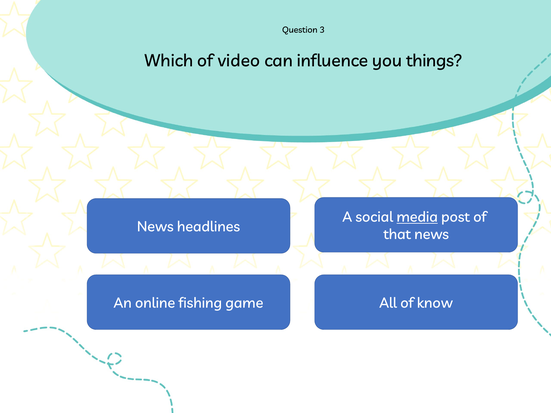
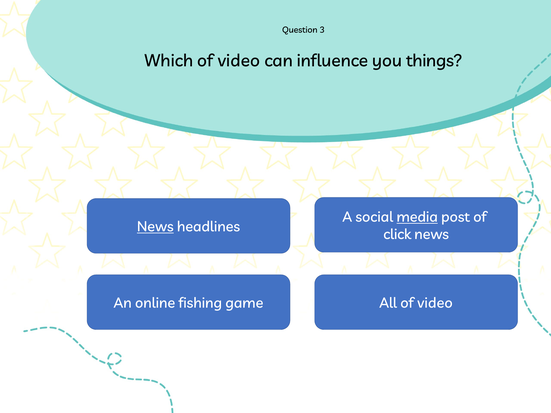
News underline: none -> present (155, 227)
that: that -> click (397, 235)
All of know: know -> video (435, 303)
